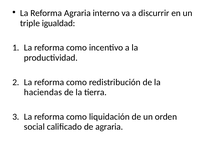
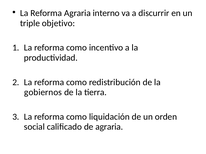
igualdad: igualdad -> objetivo (59, 23)
haciendas: haciendas -> gobiernos (43, 93)
